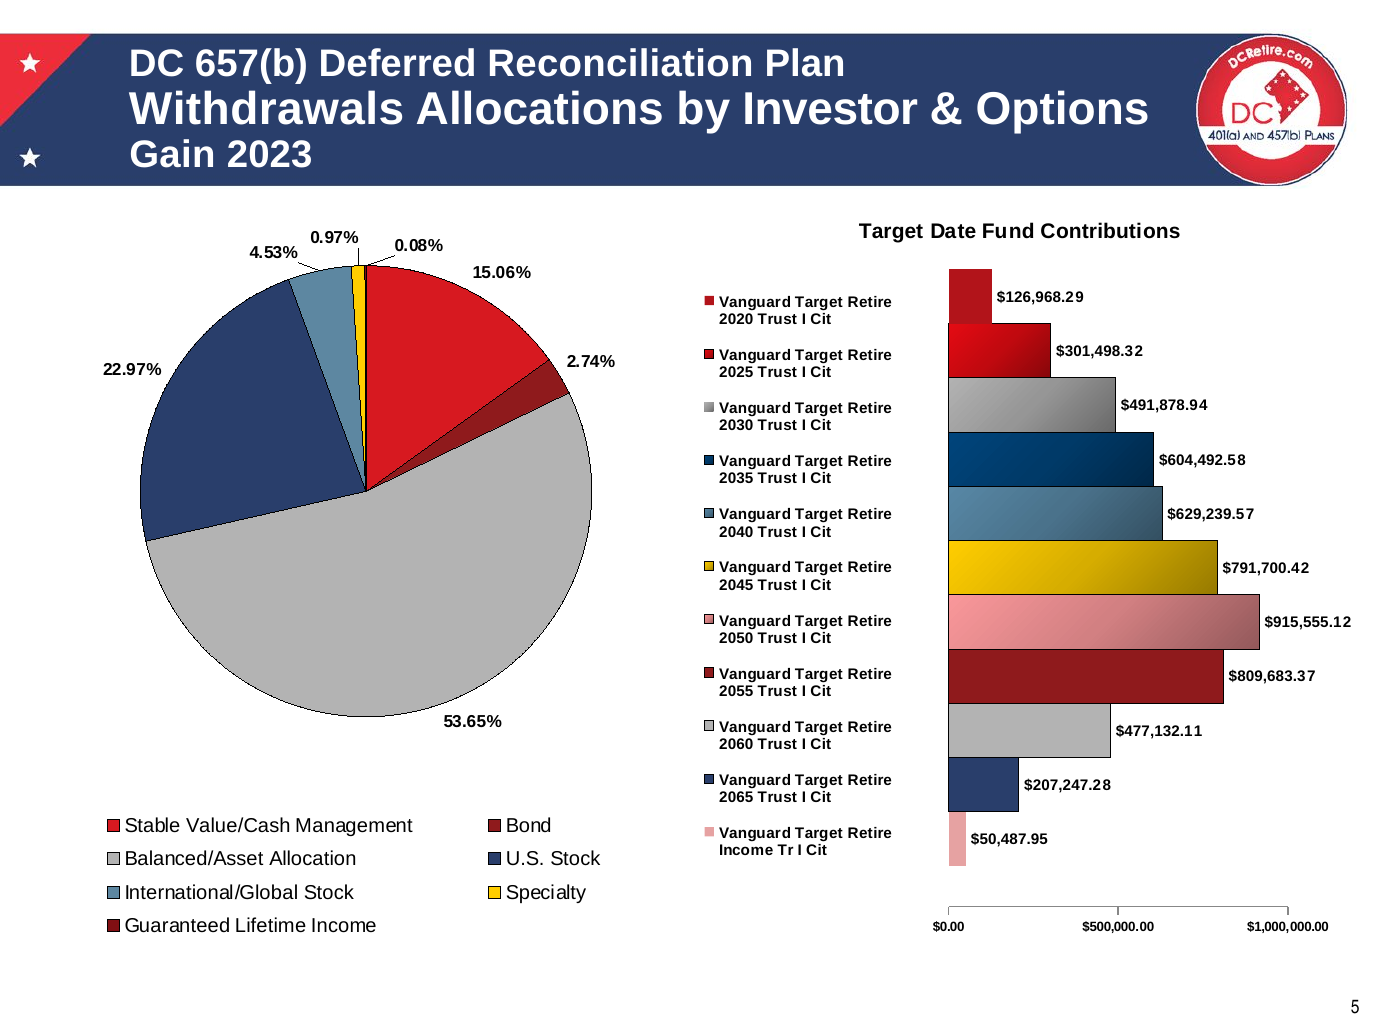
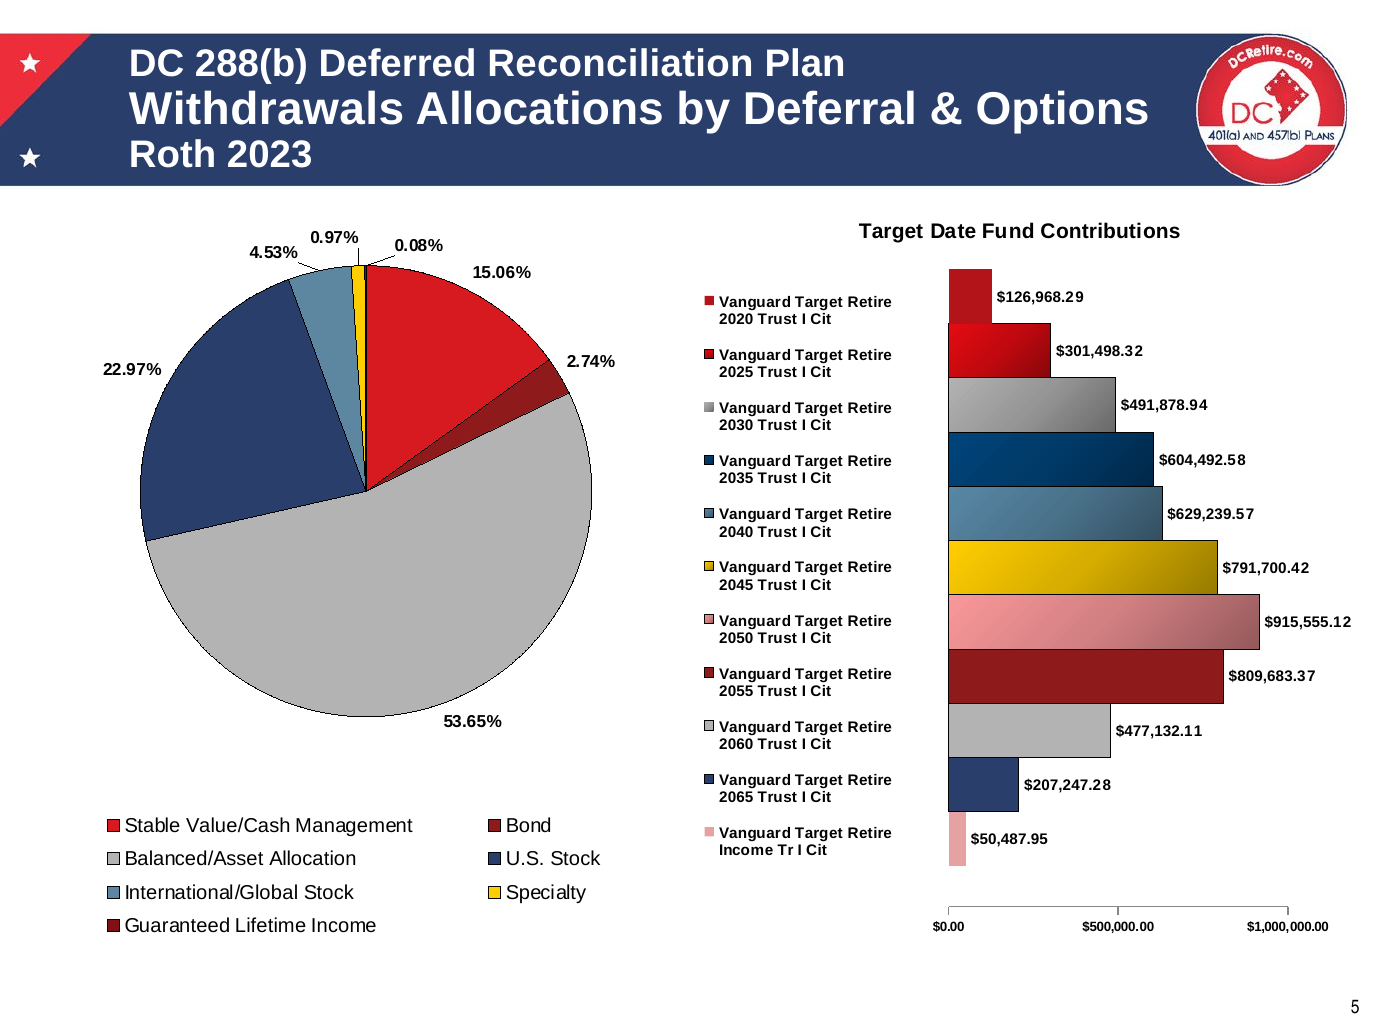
657(b: 657(b -> 288(b (251, 64)
Investor: Investor -> Deferral (830, 109)
Gain: Gain -> Roth (173, 155)
